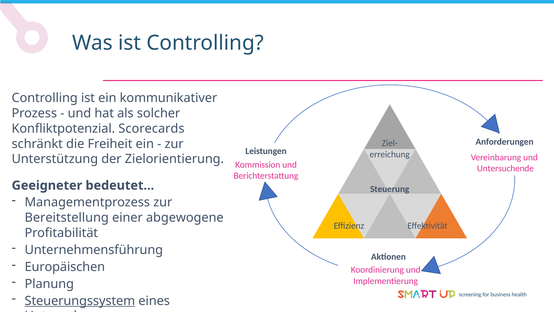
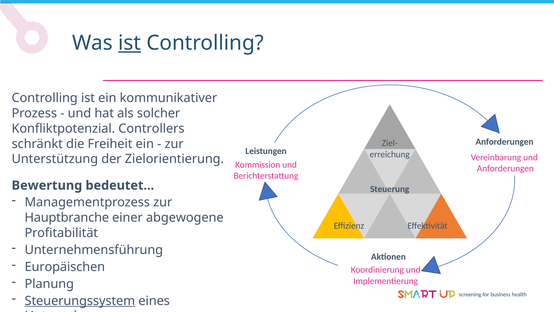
ist underline: none -> present (130, 43)
Scorecards: Scorecards -> Controllers (151, 128)
Untersuchende: Untersuchende -> Anforderungen (505, 168)
Geeigneter: Geeigneter -> Bewertung (47, 185)
Bereitstellung: Bereitstellung -> Hauptbranche (67, 217)
